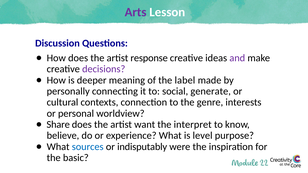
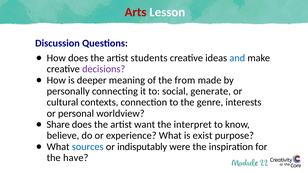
Arts colour: purple -> red (136, 12)
response: response -> students (149, 58)
and colour: purple -> blue (237, 58)
label: label -> from (185, 80)
level: level -> exist (203, 136)
basic: basic -> have (76, 158)
